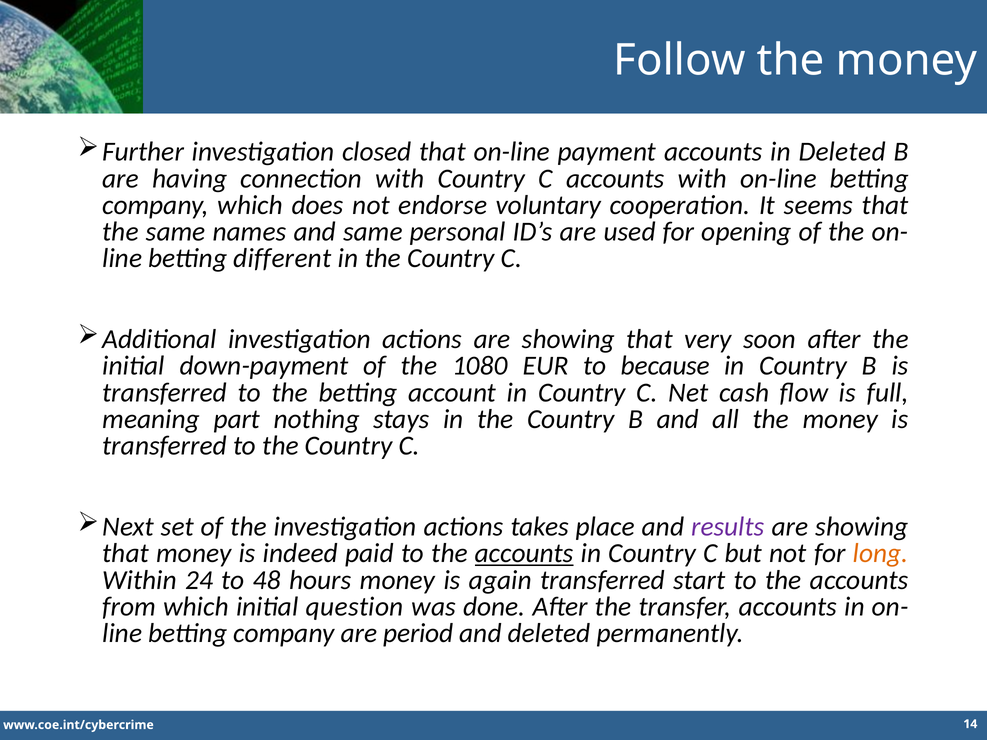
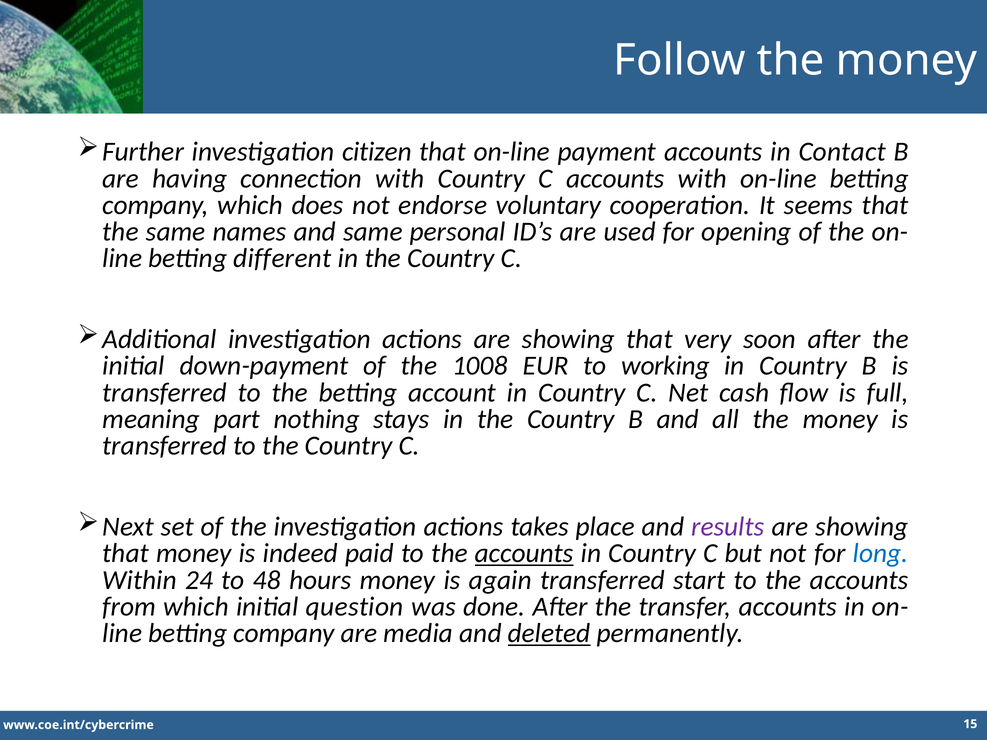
closed: closed -> citizen (377, 152)
in Deleted: Deleted -> Contact (842, 152)
1080: 1080 -> 1008 (480, 366)
because: because -> working (665, 366)
long colour: orange -> blue (881, 554)
period: period -> media (418, 634)
deleted underline: none -> present (549, 634)
14: 14 -> 15 (970, 724)
